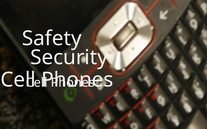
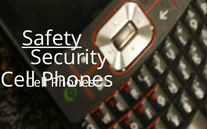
Safety underline: none -> present (52, 39)
